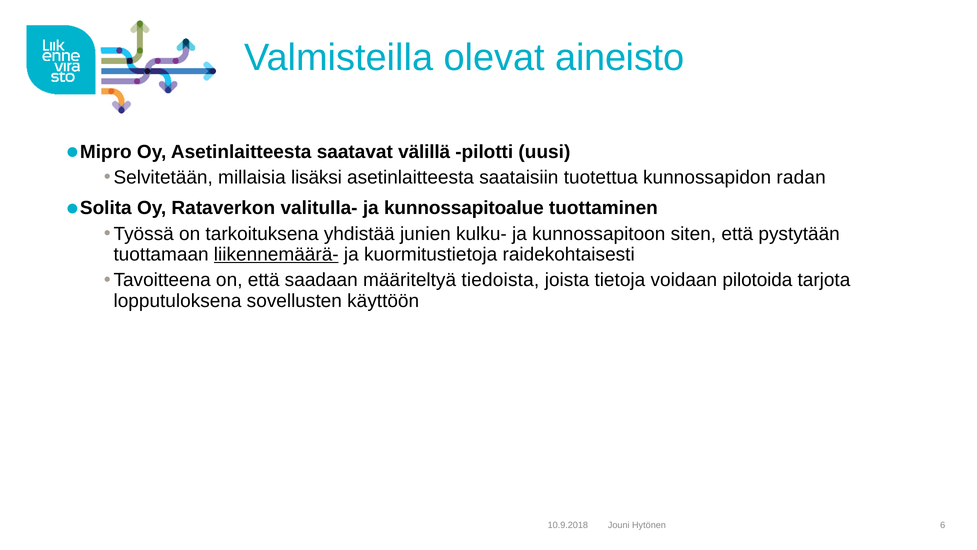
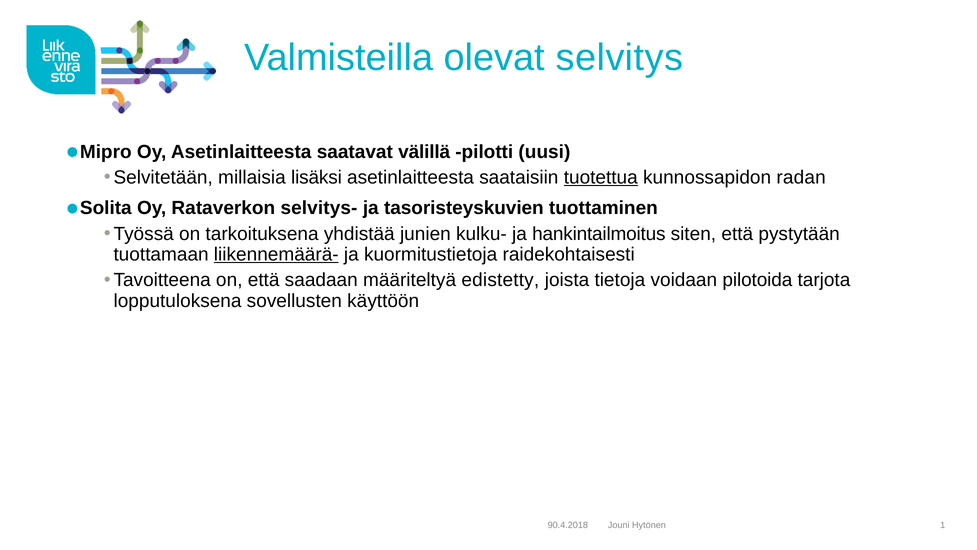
aineisto: aineisto -> selvitys (619, 58)
tuotettua underline: none -> present (601, 177)
valitulla-: valitulla- -> selvitys- (319, 208)
kunnossapitoalue: kunnossapitoalue -> tasoristeyskuvien (464, 208)
kunnossapitoon: kunnossapitoon -> hankintailmoitus (599, 234)
tiedoista: tiedoista -> edistetty (500, 280)
10.9.2018: 10.9.2018 -> 90.4.2018 (568, 525)
6: 6 -> 1 (943, 525)
